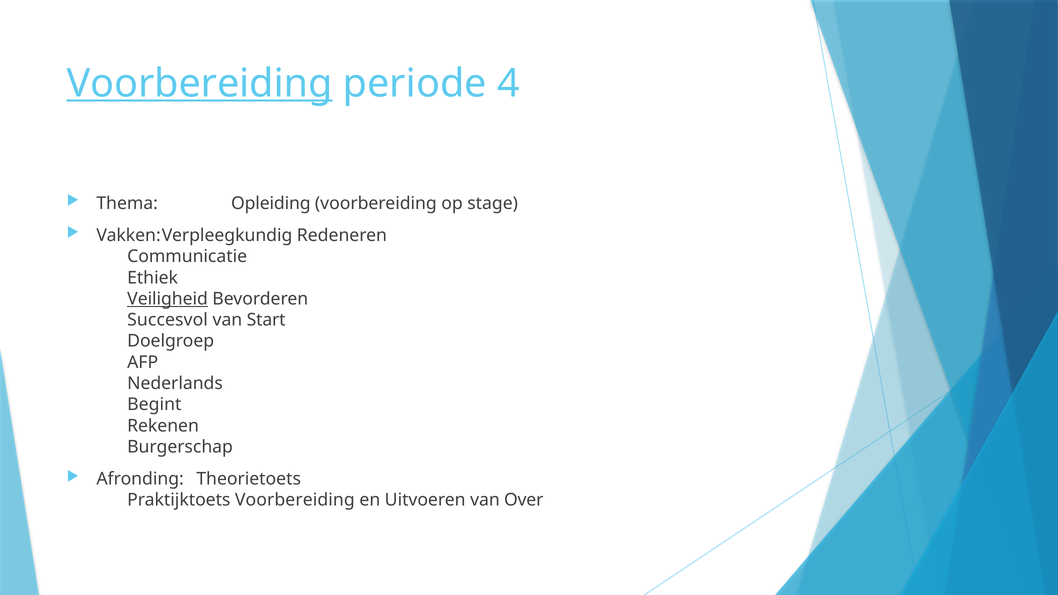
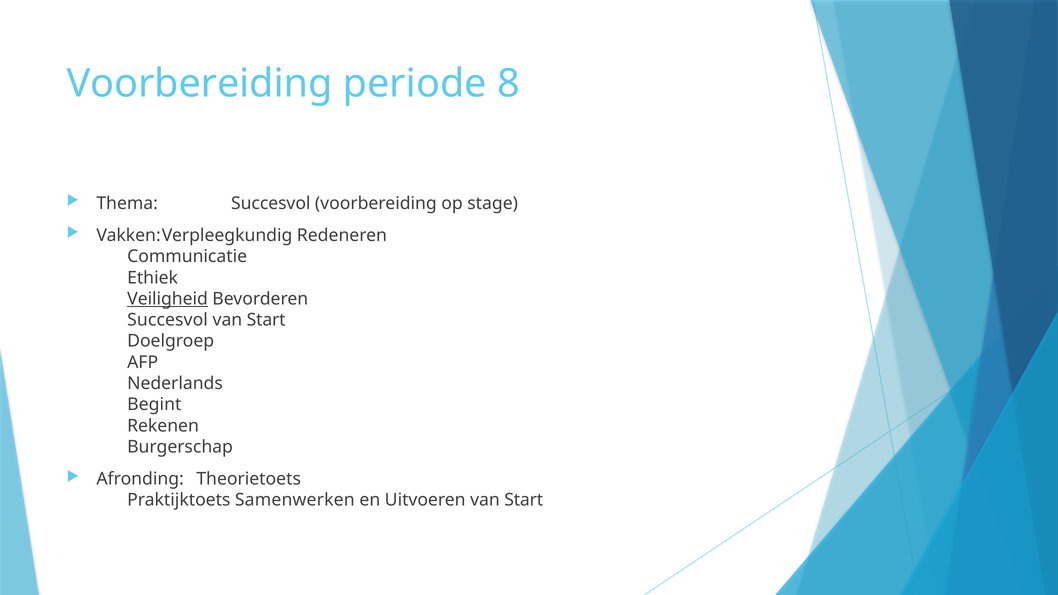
Voorbereiding underline: present -> none (200, 83)
4: 4 -> 8 (509, 83)
Thema Opleiding: Opleiding -> Succesvol (271, 203)
Praktijktoets Voorbereiding: Voorbereiding -> Samenwerken (295, 500)
Uitvoeren van Over: Over -> Start (524, 500)
